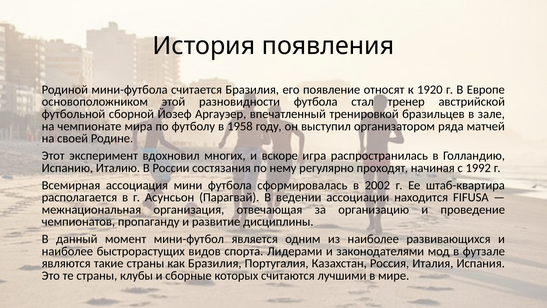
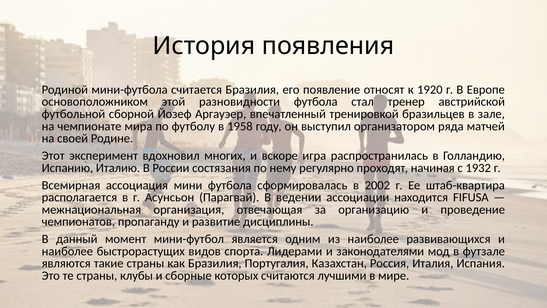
1992: 1992 -> 1932 (478, 168)
